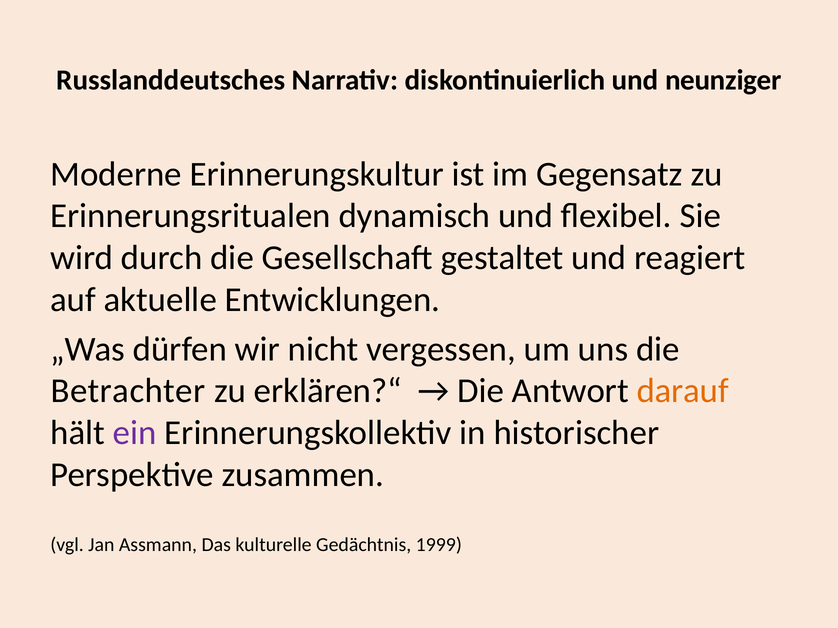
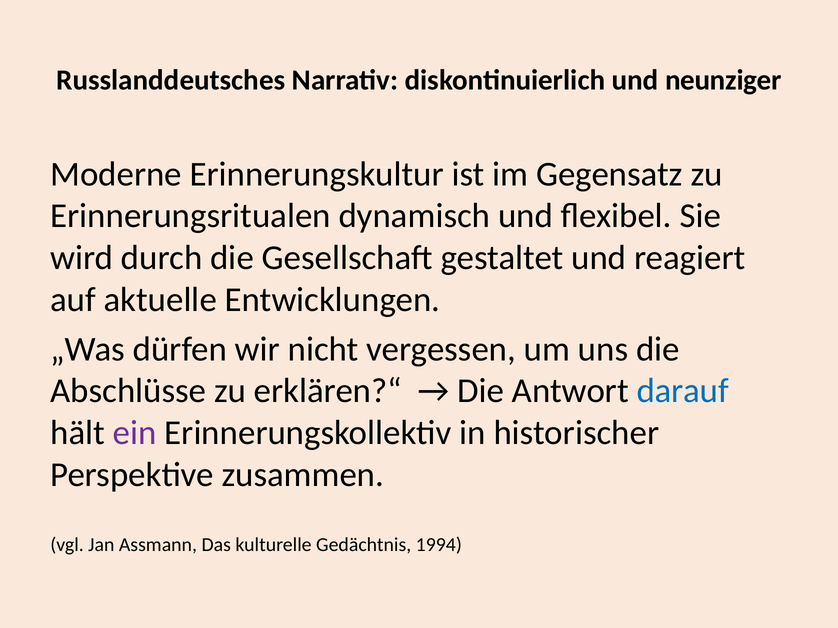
Betrachter: Betrachter -> Abschlüsse (128, 391)
darauf colour: orange -> blue (683, 391)
1999: 1999 -> 1994 (439, 545)
